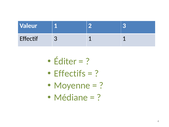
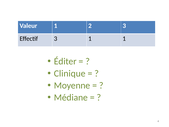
Effectifs: Effectifs -> Clinique (70, 73)
